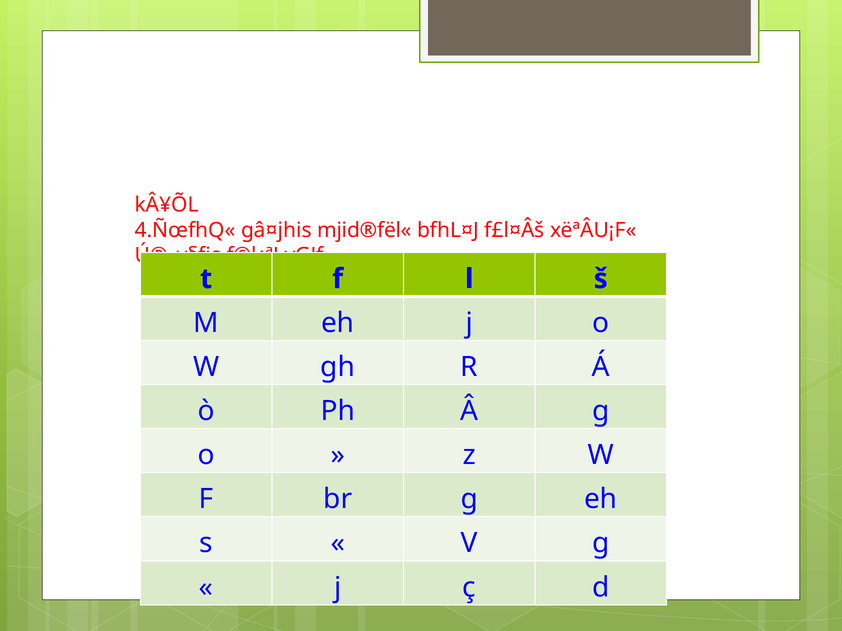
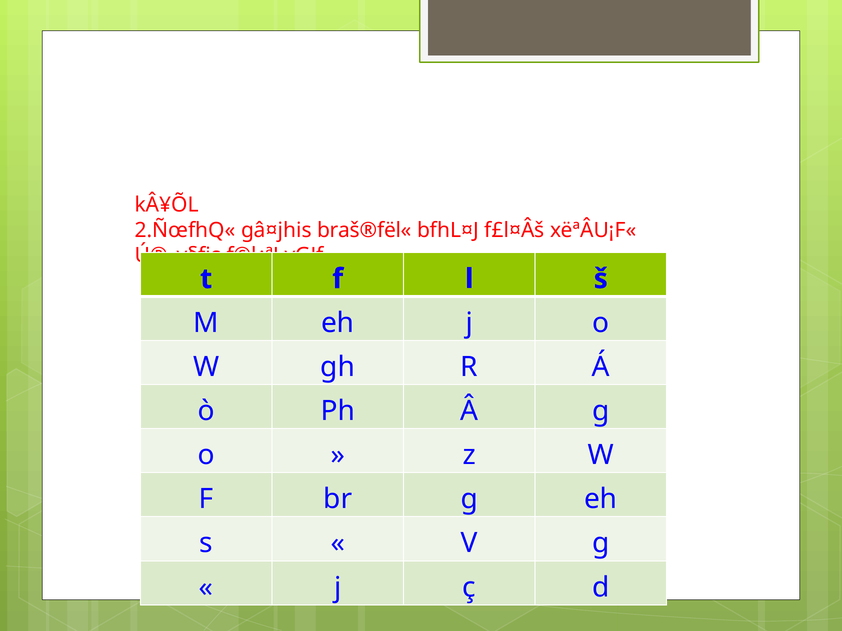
4.ÑœfhQ«: 4.ÑœfhQ« -> 2.ÑœfhQ« (185, 230)
mjid®fël«: mjid®fël« -> braš®fël« (364, 230)
